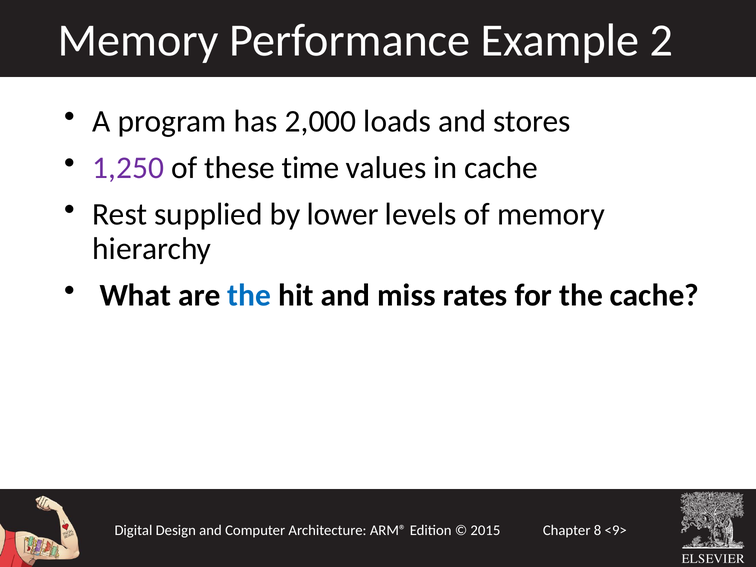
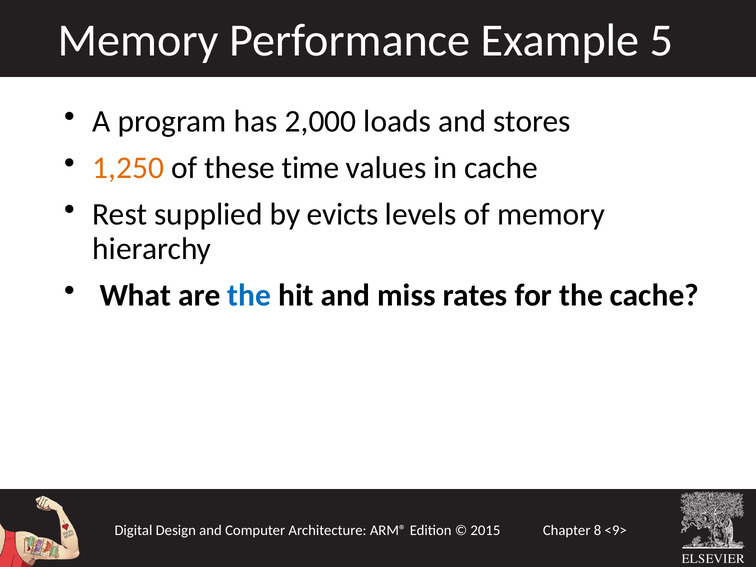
2: 2 -> 5 (662, 40)
1,250 colour: purple -> orange (128, 168)
lower: lower -> evicts (343, 215)
